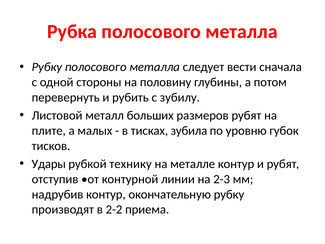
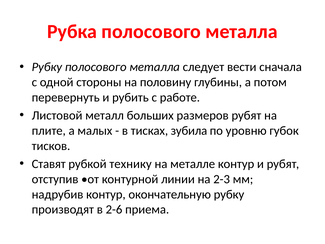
зубилу: зубилу -> работе (180, 97)
Удары: Удары -> Ставят (49, 164)
2-2: 2-2 -> 2-6 (114, 209)
